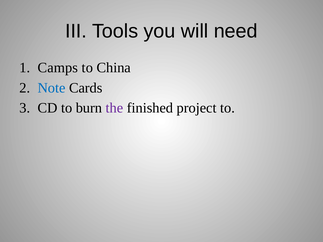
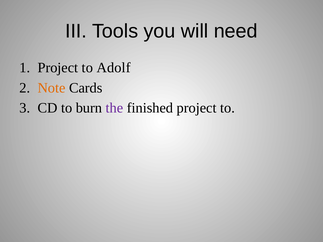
Camps: Camps -> Project (58, 68)
China: China -> Adolf (114, 68)
Note colour: blue -> orange (51, 88)
